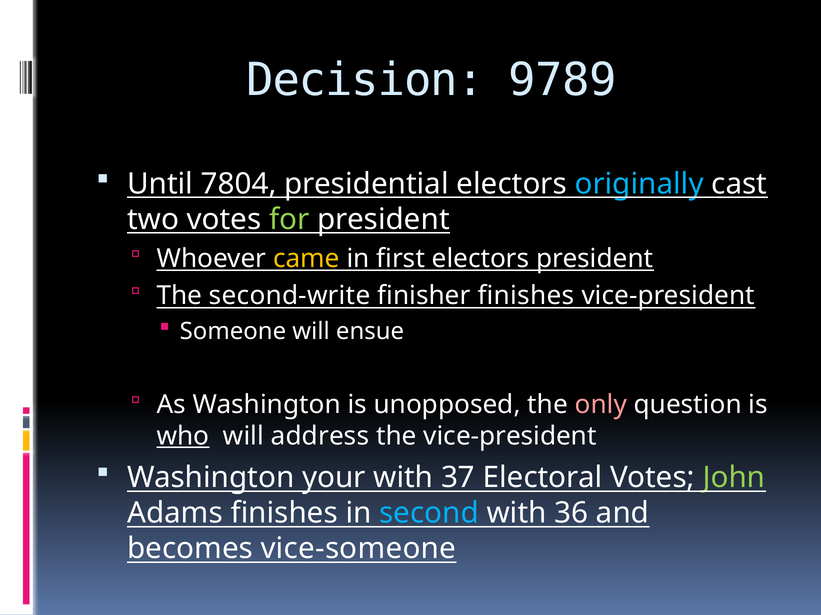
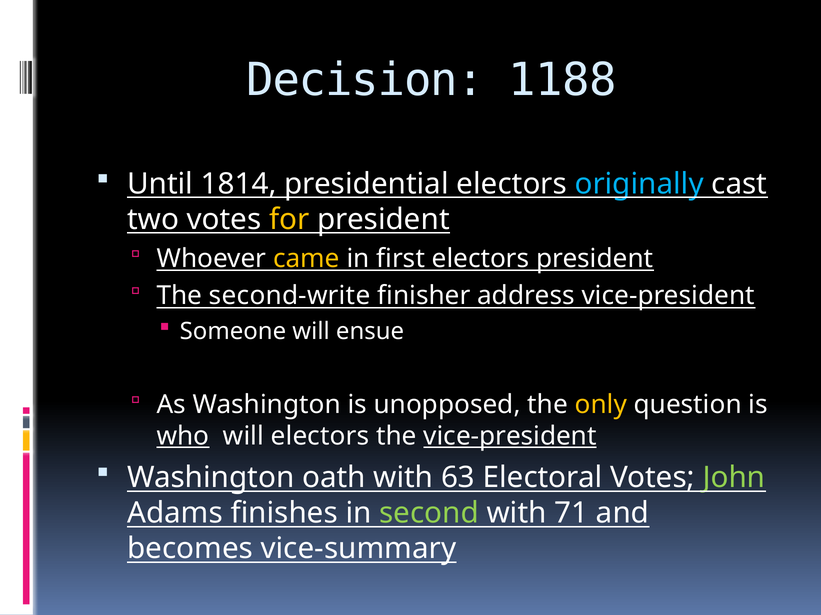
9789: 9789 -> 1188 (563, 81)
7804: 7804 -> 1814 (239, 184)
for colour: light green -> yellow (289, 220)
finisher finishes: finishes -> address (526, 296)
only colour: pink -> yellow (601, 405)
will address: address -> electors (320, 436)
vice-president underline: none -> present (510, 436)
your: your -> oath (334, 478)
37: 37 -> 63 (458, 478)
second colour: light blue -> light green (429, 514)
36: 36 -> 71 (571, 514)
vice-someone: vice-someone -> vice-summary (358, 549)
